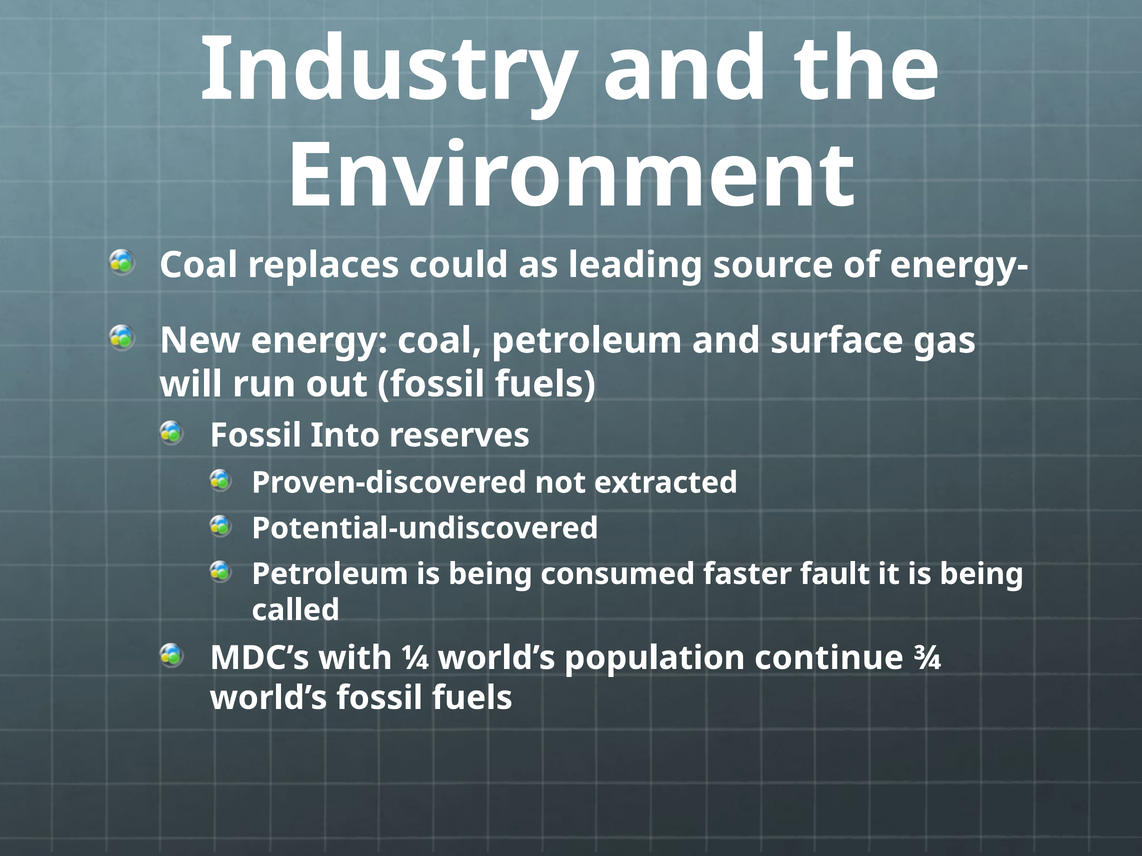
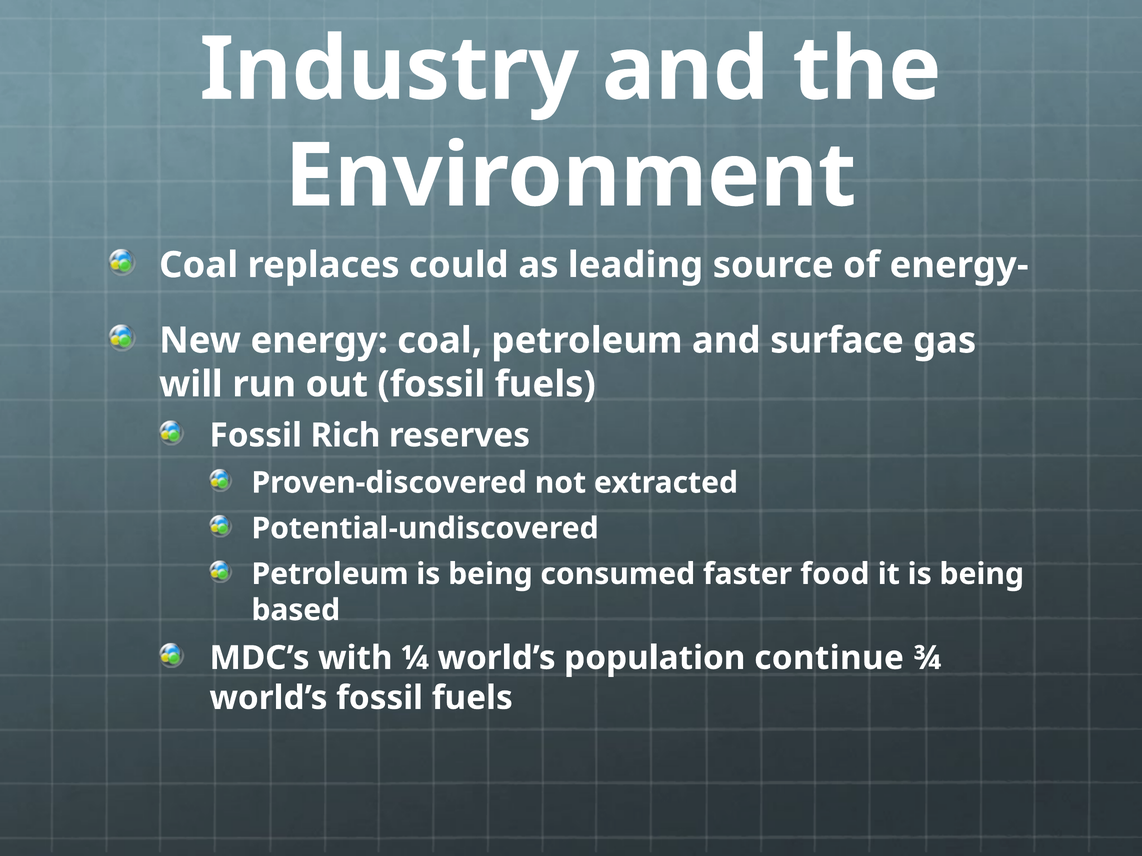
Into: Into -> Rich (345, 436)
fault: fault -> food (835, 574)
called: called -> based (296, 611)
